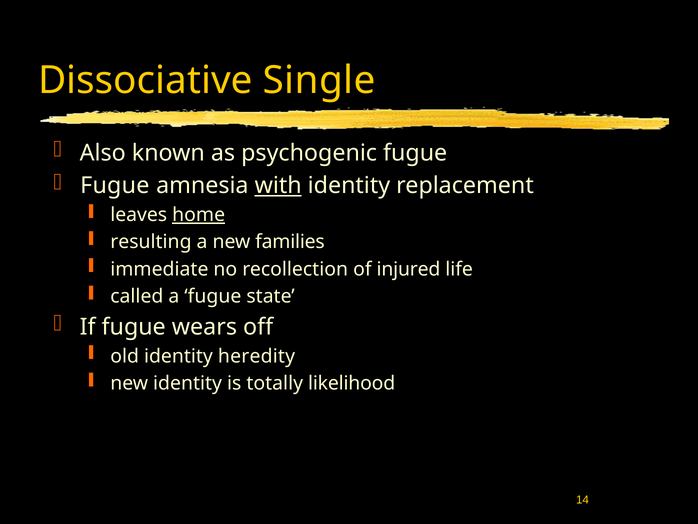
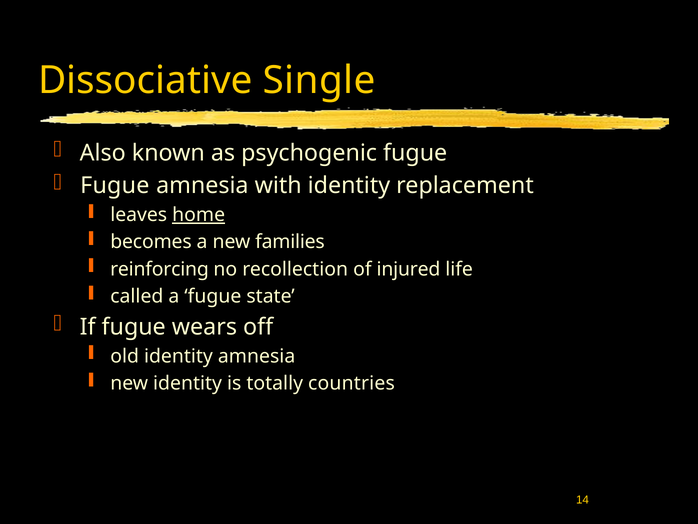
with underline: present -> none (278, 185)
resulting: resulting -> becomes (151, 242)
immediate: immediate -> reinforcing (159, 269)
identity heredity: heredity -> amnesia (257, 356)
likelihood: likelihood -> countries (351, 383)
